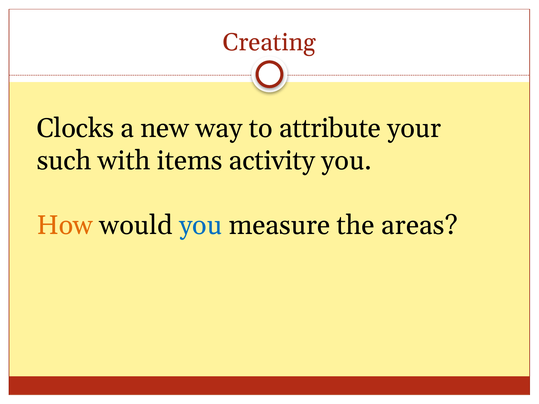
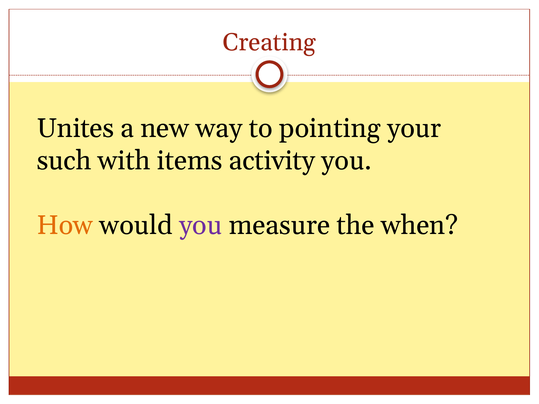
Clocks: Clocks -> Unites (75, 128)
attribute: attribute -> pointing (330, 128)
you colour: blue -> purple (201, 226)
areas: areas -> when (420, 226)
